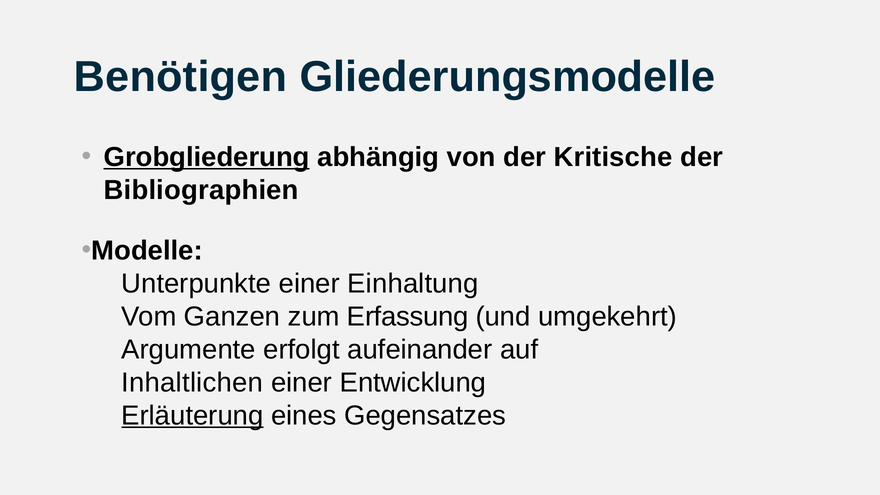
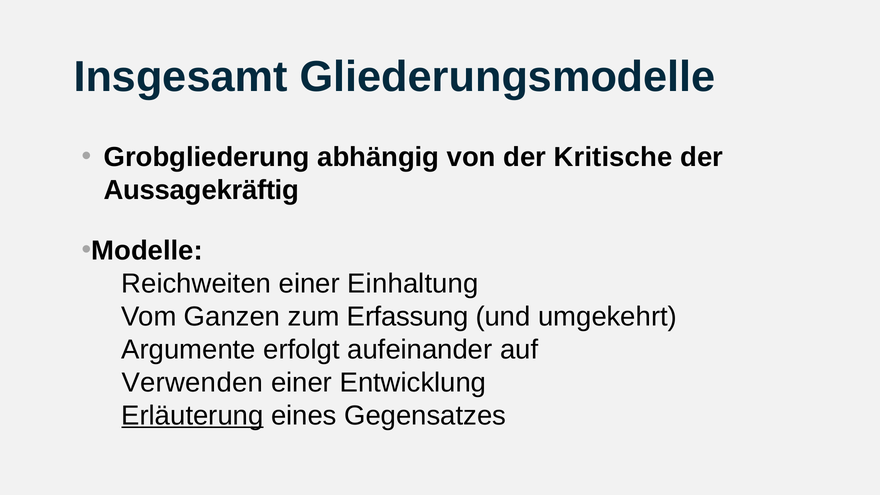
Benötigen: Benötigen -> Insgesamt (181, 77)
Grobgliederung underline: present -> none (207, 157)
Bibliographien: Bibliographien -> Aussagekräftig (201, 190)
Unterpunkte: Unterpunkte -> Reichweiten (196, 283)
Inhaltlichen: Inhaltlichen -> Verwenden (192, 382)
